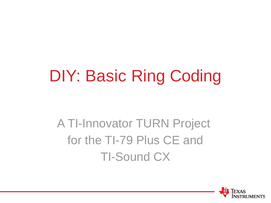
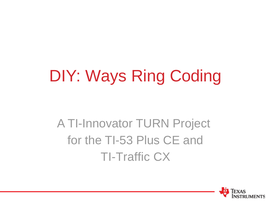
Basic: Basic -> Ways (106, 76)
TI-79: TI-79 -> TI-53 (119, 140)
TI-Sound: TI-Sound -> TI-Traffic (125, 157)
